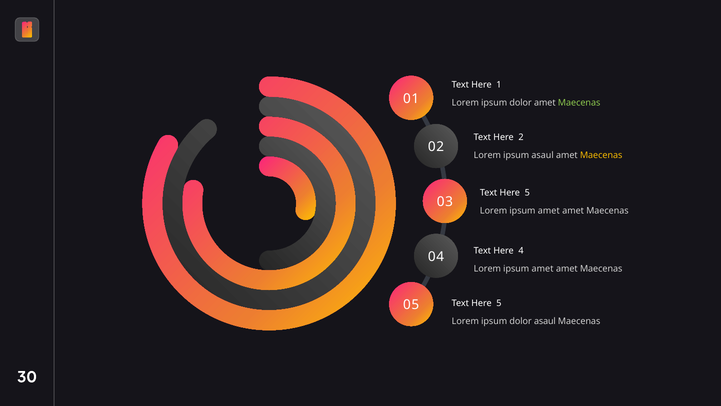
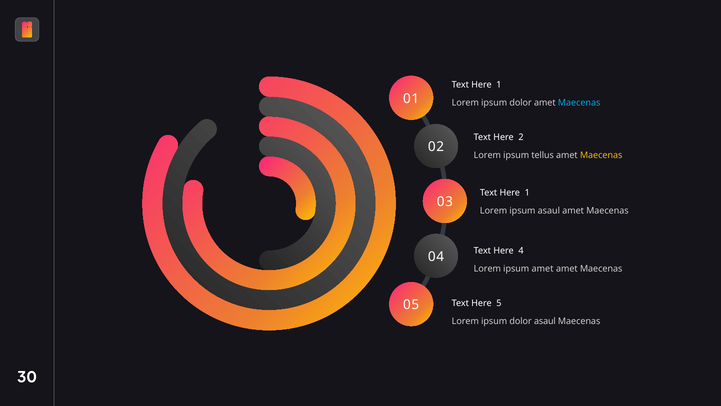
Maecenas colour: light green -> light blue (579, 103)
asaul: asaul -> tellus (543, 155)
5: 5 -> 1 (527, 193)
amet: amet -> asaul (549, 211)
